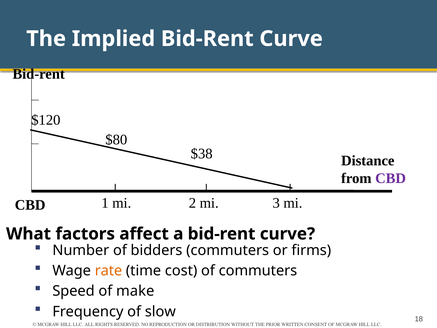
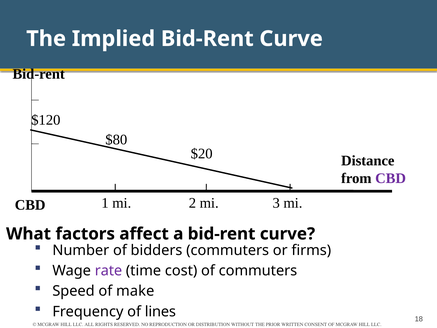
$38: $38 -> $20 (202, 154)
rate colour: orange -> purple (108, 271)
slow: slow -> lines (160, 311)
